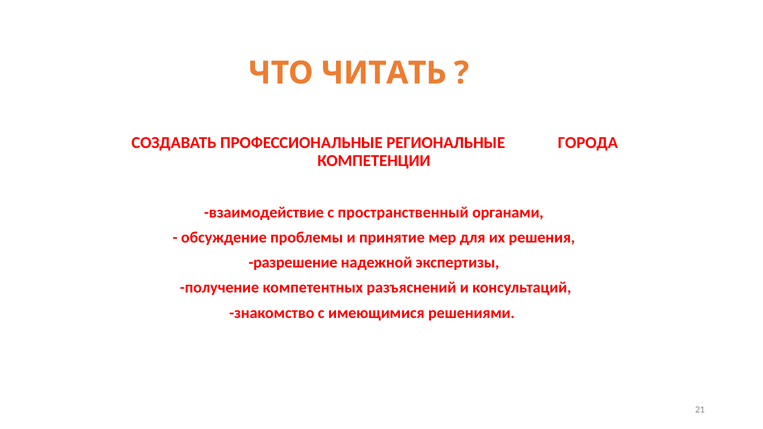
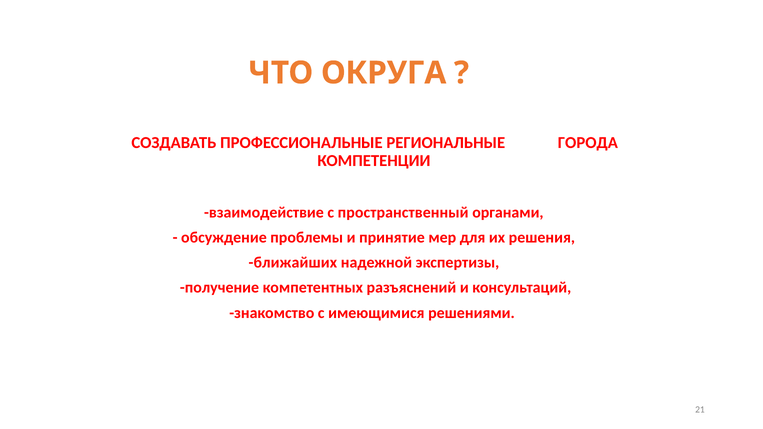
ЧИТАТЬ: ЧИТАТЬ -> ОКРУГА (384, 73)
разрешение: разрешение -> ближайших (293, 263)
